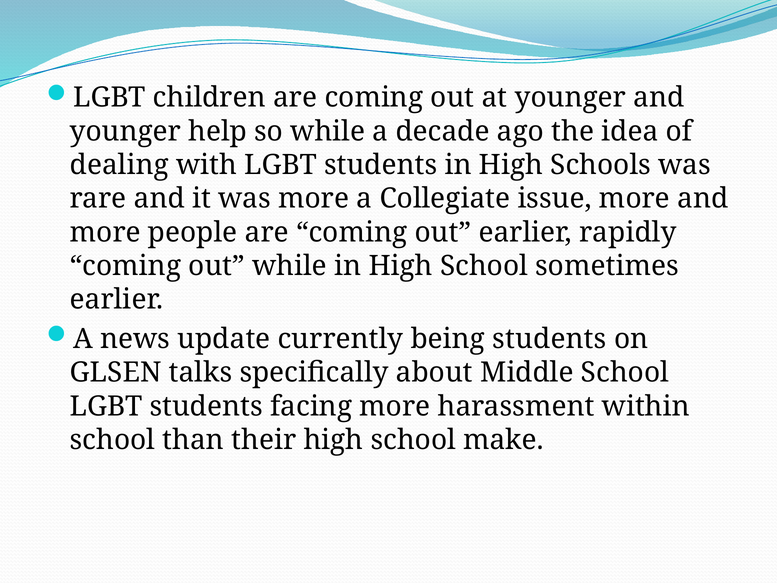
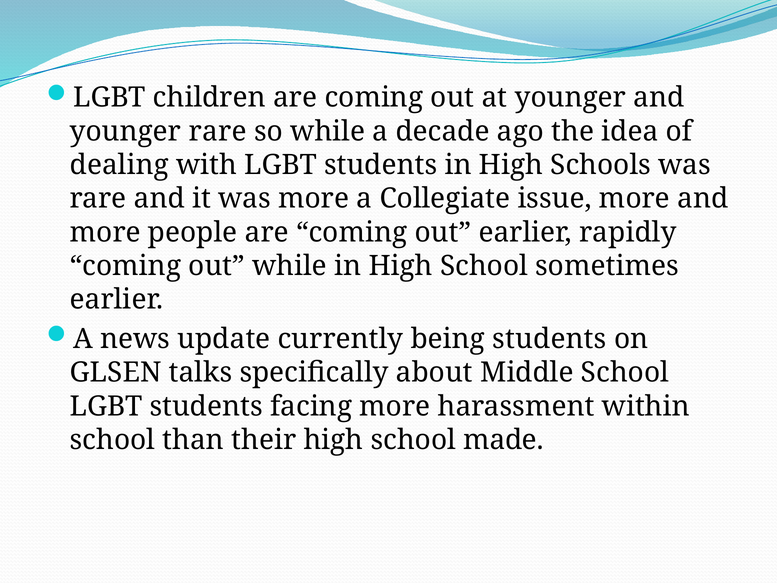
younger help: help -> rare (218, 131)
make: make -> made (504, 440)
